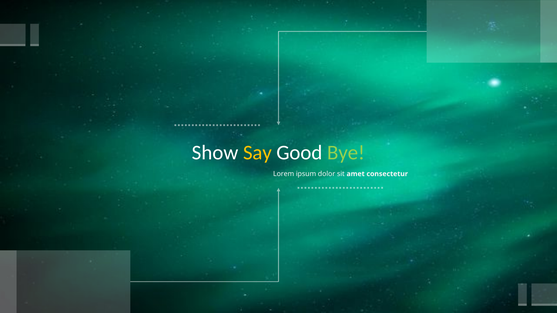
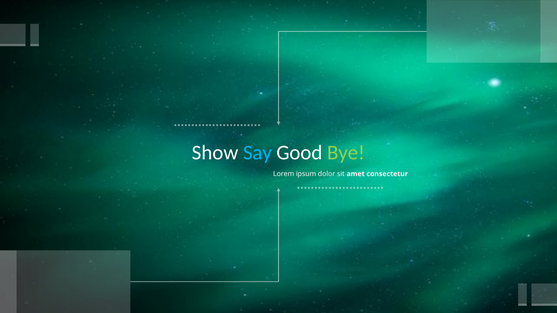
Say colour: yellow -> light blue (257, 153)
